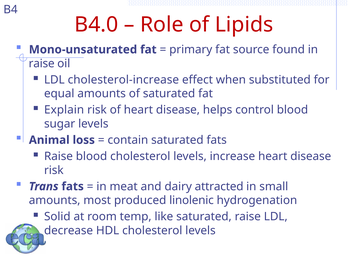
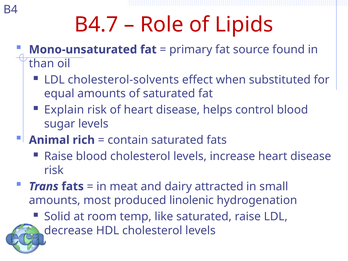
B4.0: B4.0 -> B4.7 (96, 25)
raise: raise -> than (42, 63)
cholesterol-increase: cholesterol-increase -> cholesterol-solvents (123, 80)
loss: loss -> rich (84, 140)
